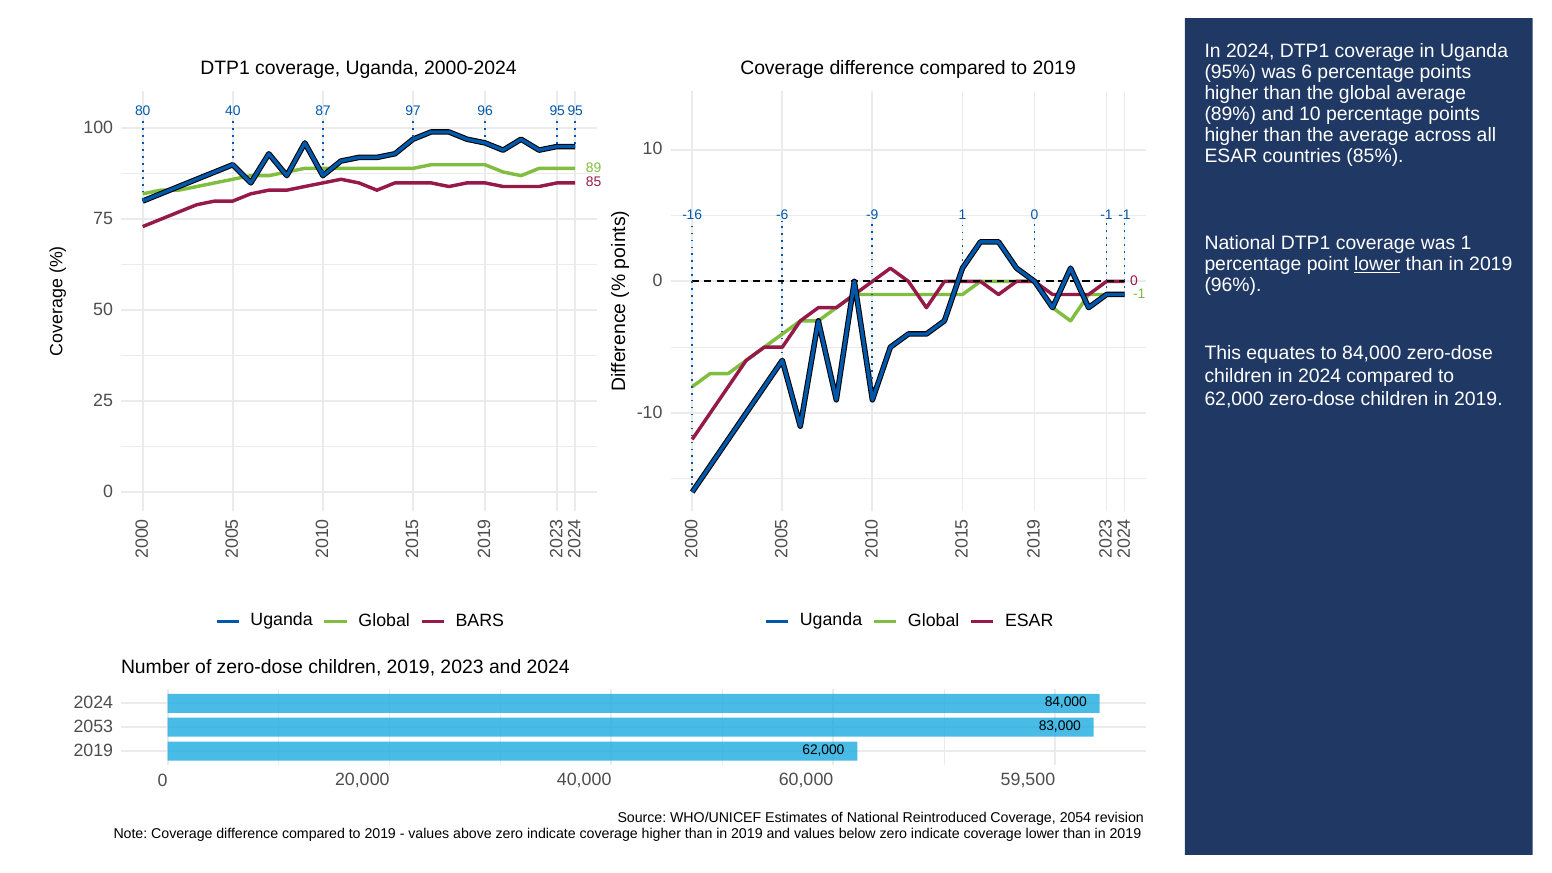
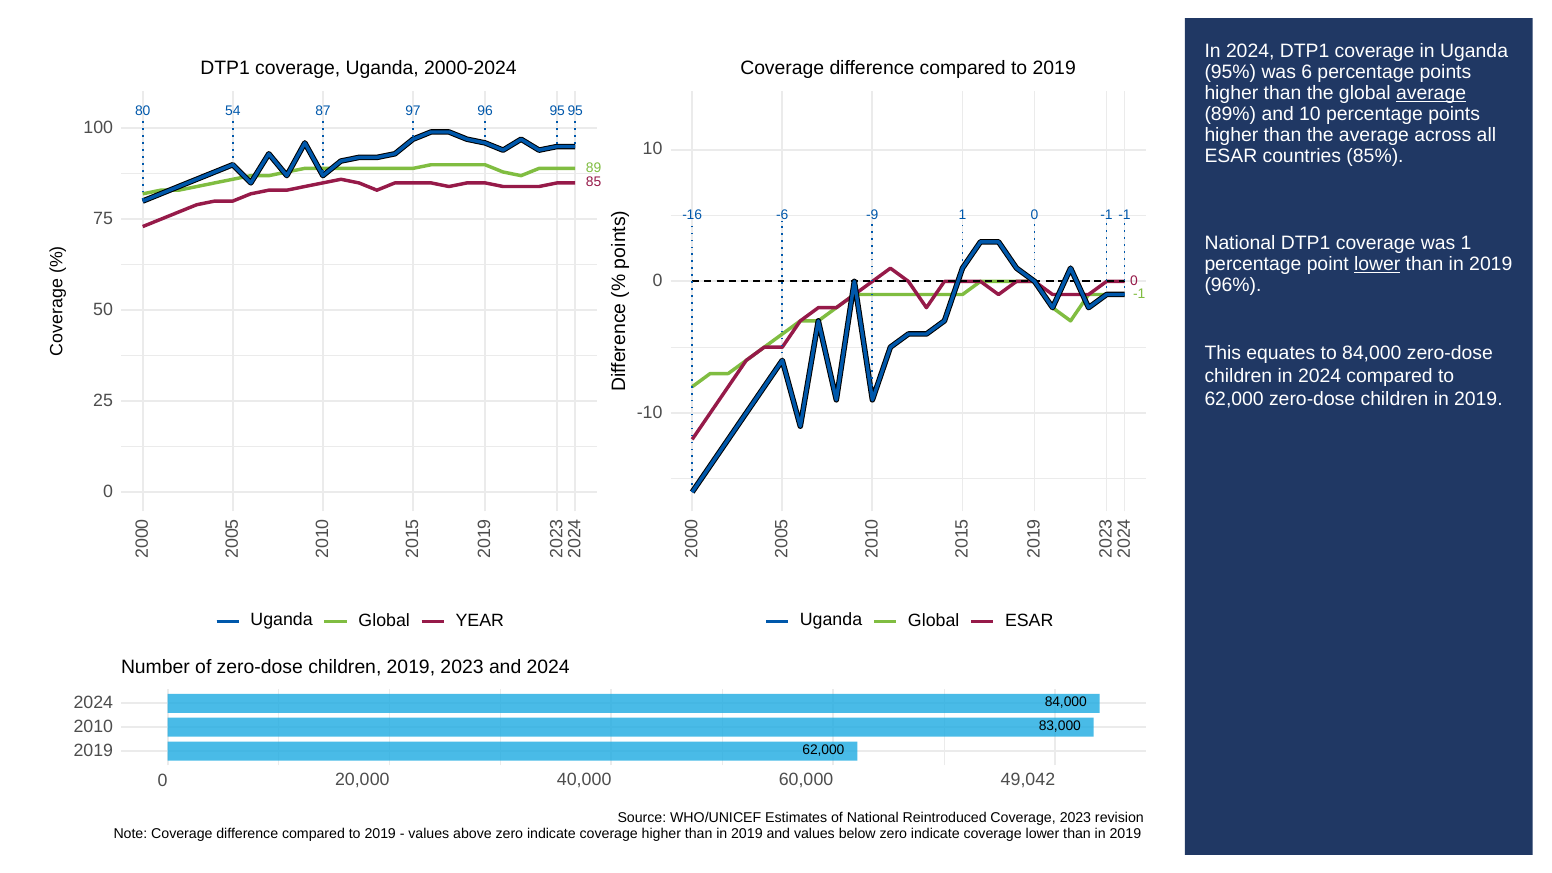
average underline: none -> present (1431, 93)
40: 40 -> 54 (233, 111)
BARS: BARS -> YEAR (480, 621)
2053: 2053 -> 2010 (93, 726)
59,500: 59,500 -> 49,042 (1028, 780)
Coverage 2054: 2054 -> 2023 (1075, 818)
